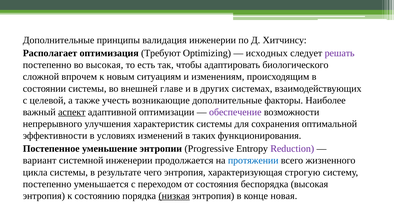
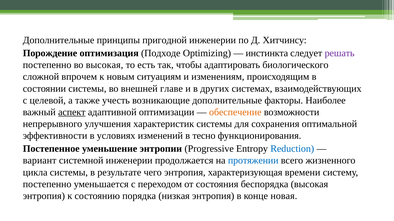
валидация: валидация -> пригодной (165, 40)
Располагает: Располагает -> Порождение (50, 53)
Требуют: Требуют -> Подходе (161, 53)
исходных: исходных -> инстинкта (267, 53)
обеспечение colour: purple -> orange (235, 112)
таких: таких -> тесно (204, 136)
Reduction colour: purple -> blue (292, 149)
строгую: строгую -> времени (303, 173)
низкая underline: present -> none (174, 196)
